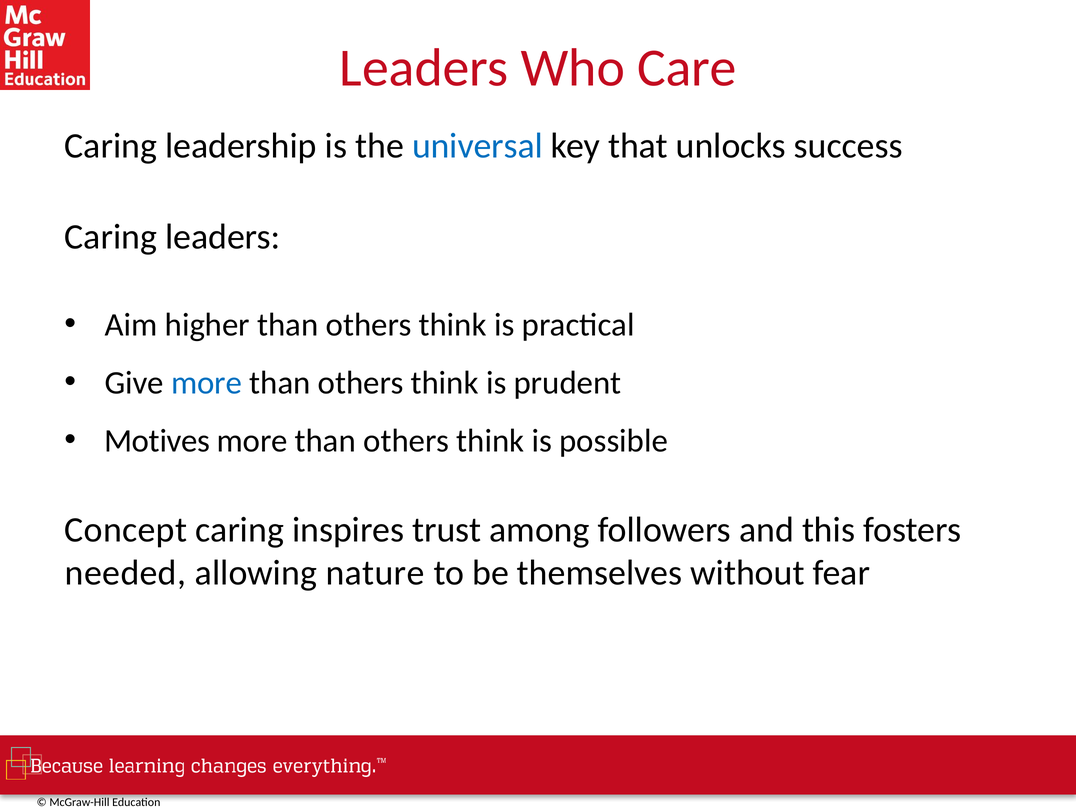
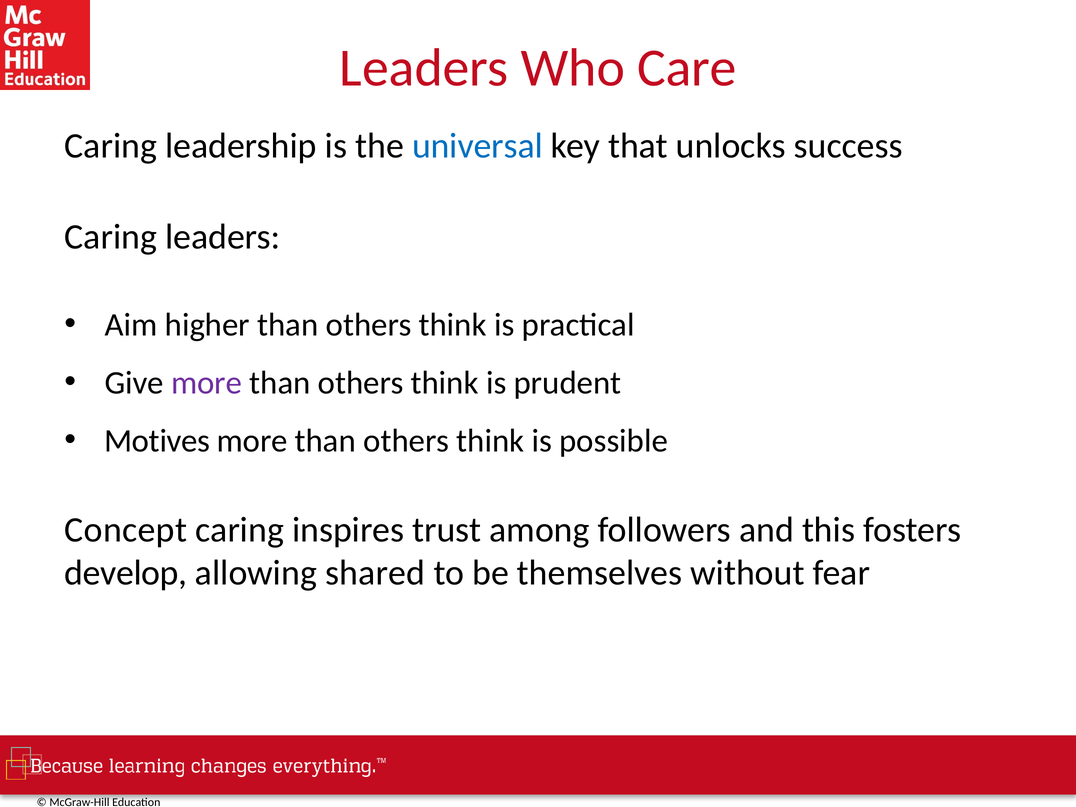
more colour: blue -> purple (207, 383)
needed: needed -> develop (126, 573)
nature: nature -> shared (375, 573)
